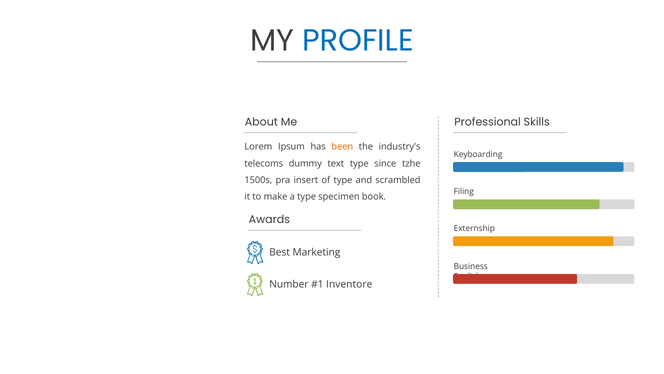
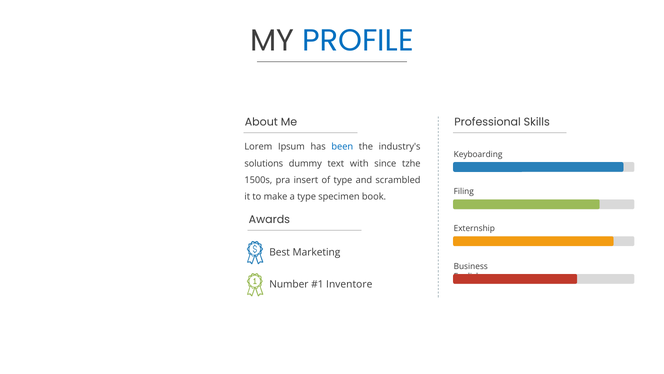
been colour: orange -> blue (342, 147)
telecoms: telecoms -> solutions (264, 163)
text type: type -> with (359, 163)
